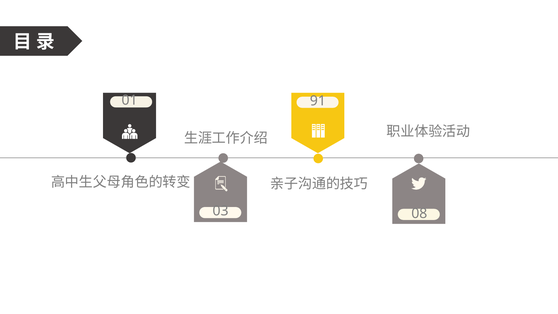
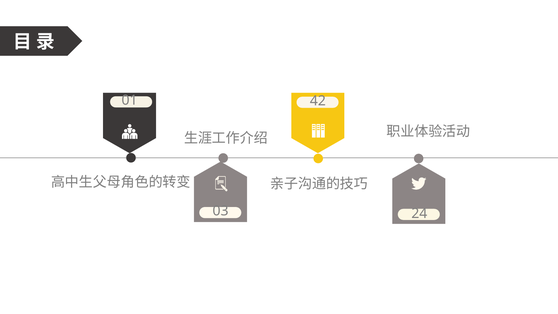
91: 91 -> 42 (318, 101)
08: 08 -> 24 (419, 213)
